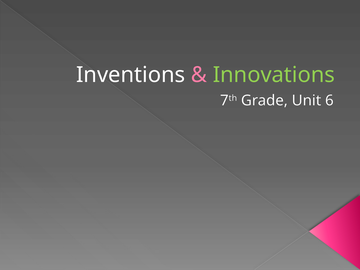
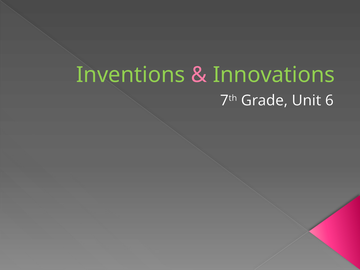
Inventions colour: white -> light green (131, 75)
